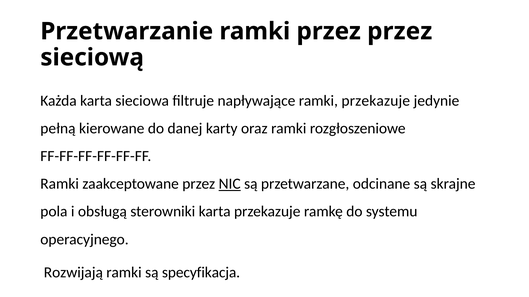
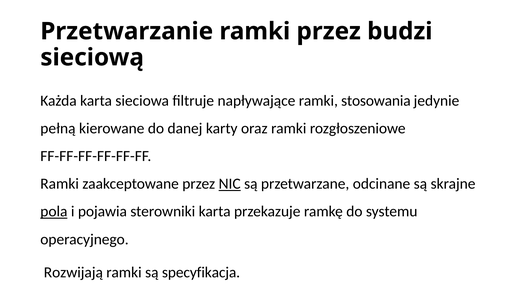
przez przez: przez -> budzi (400, 31)
ramki przekazuje: przekazuje -> stosowania (376, 101)
pola underline: none -> present (54, 212)
obsługą: obsługą -> pojawia (102, 212)
